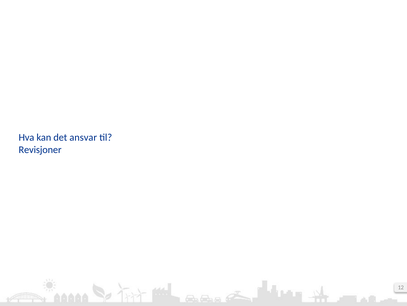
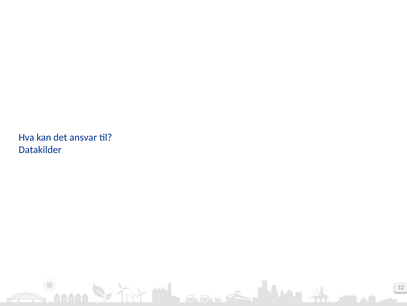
Revisjoner: Revisjoner -> Datakilder (40, 149)
